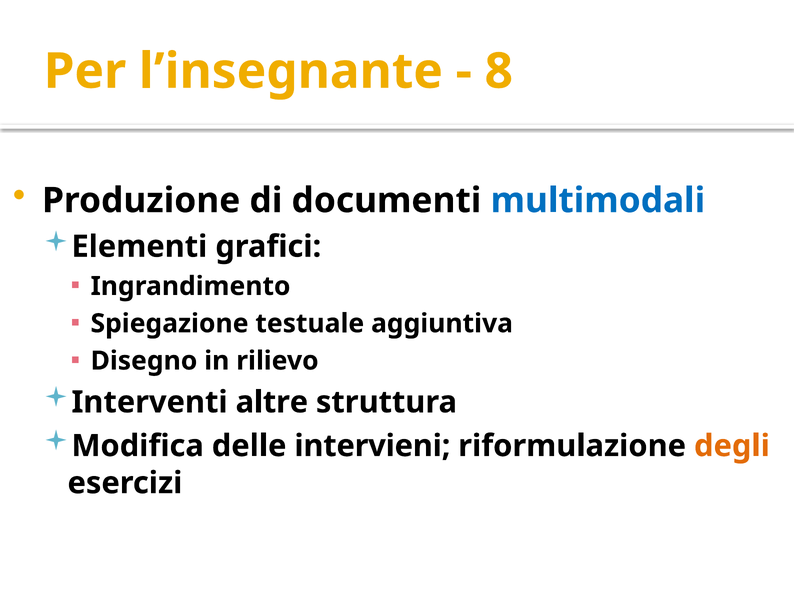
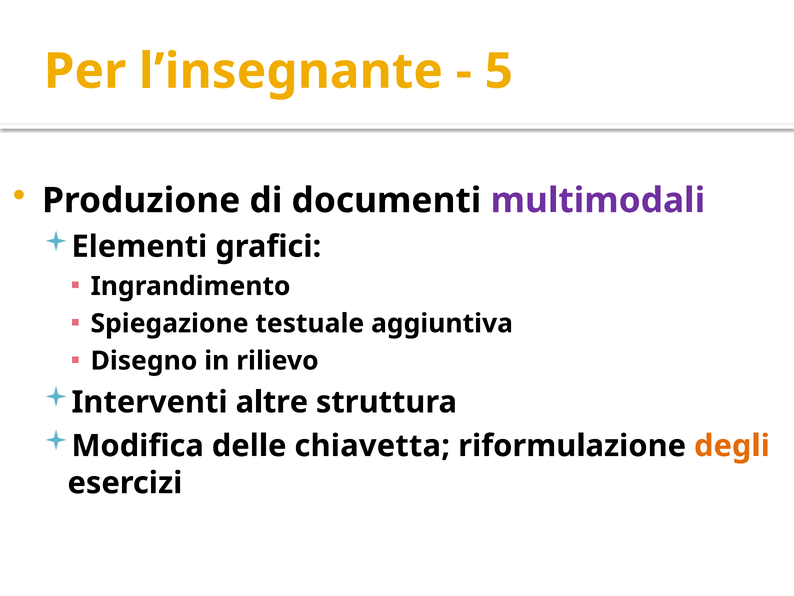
8: 8 -> 5 (499, 71)
multimodali colour: blue -> purple (598, 200)
intervieni: intervieni -> chiavetta (372, 446)
